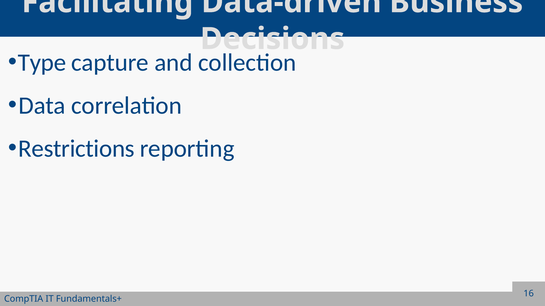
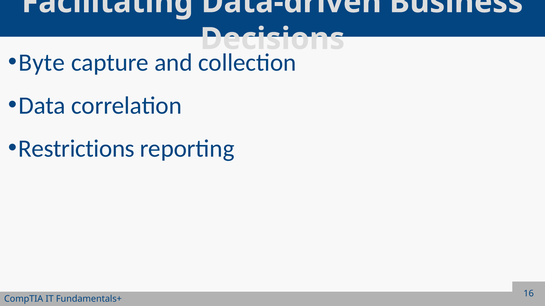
Type: Type -> Byte (42, 63)
